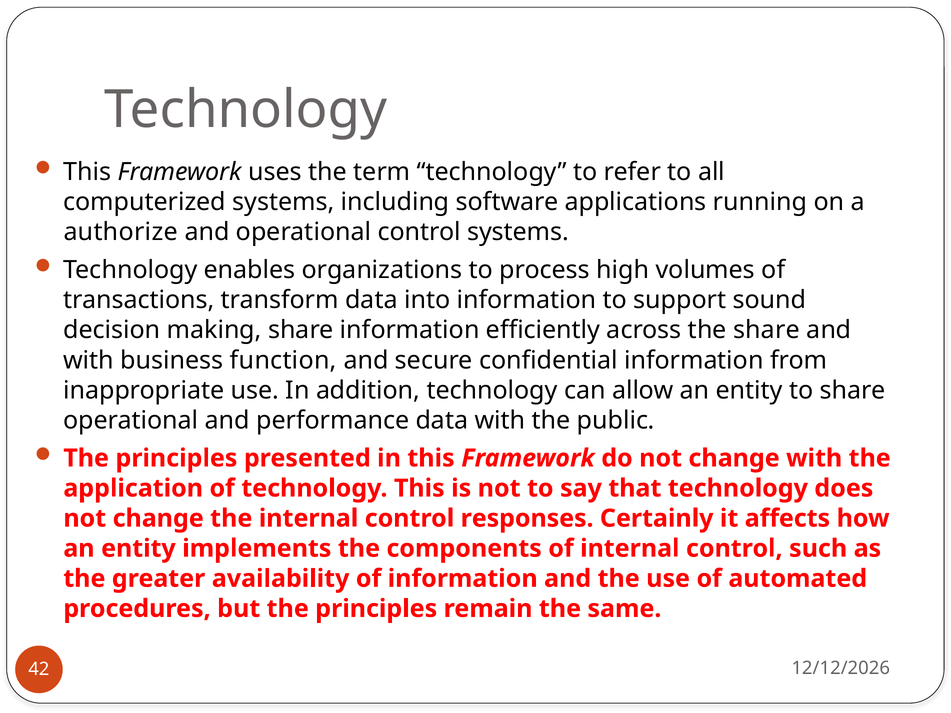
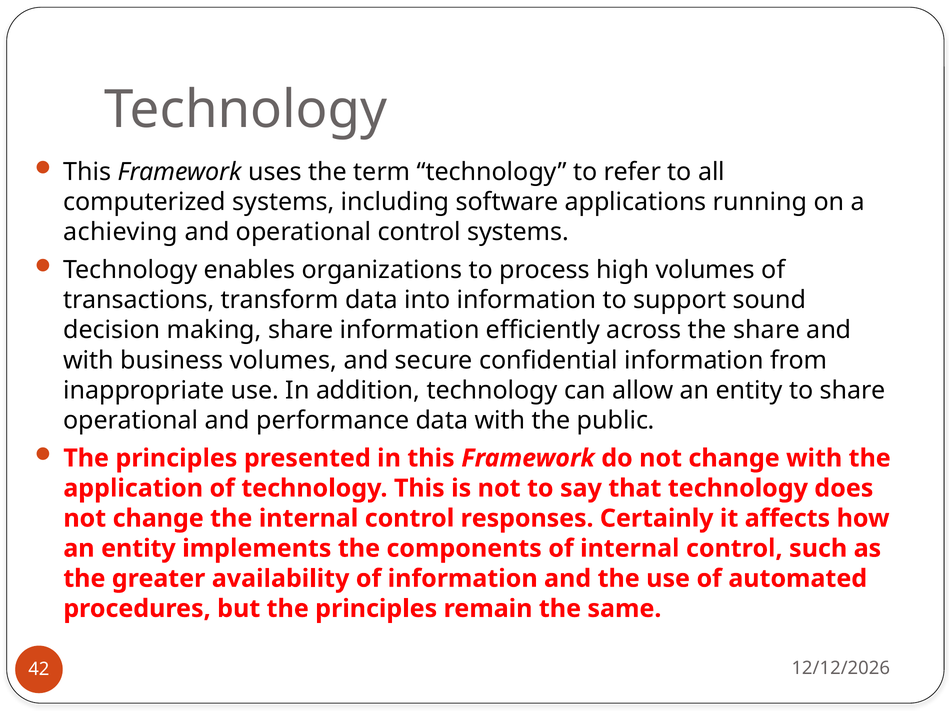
authorize: authorize -> achieving (121, 232)
business function: function -> volumes (283, 360)
